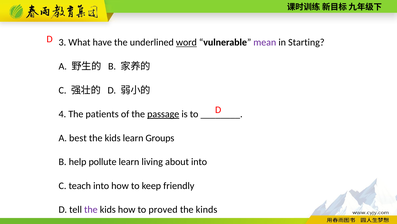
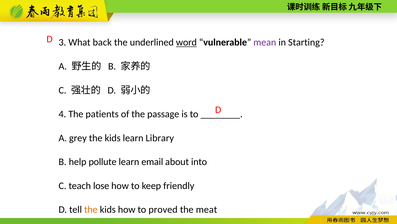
have: have -> back (102, 42)
passage underline: present -> none (163, 114)
best: best -> grey (78, 138)
Groups: Groups -> Library (160, 138)
living: living -> email (152, 161)
teach into: into -> lose (101, 185)
the colour: purple -> orange (91, 209)
kinds: kinds -> meat (207, 209)
